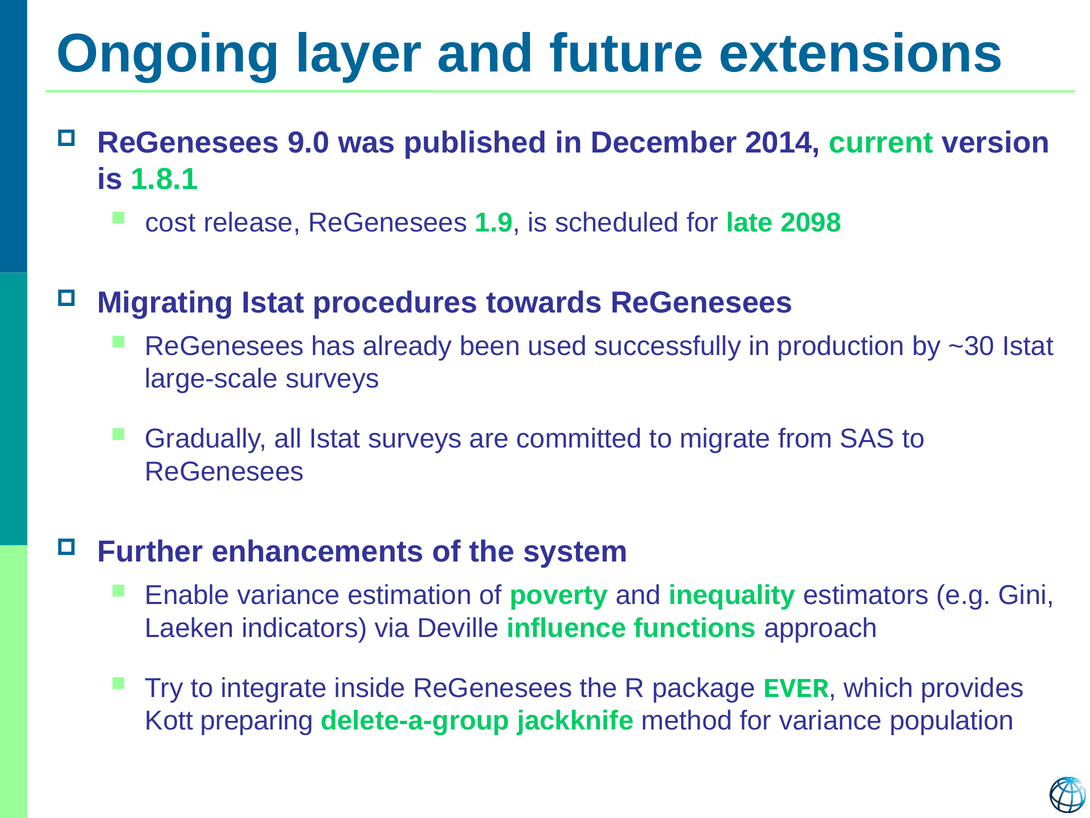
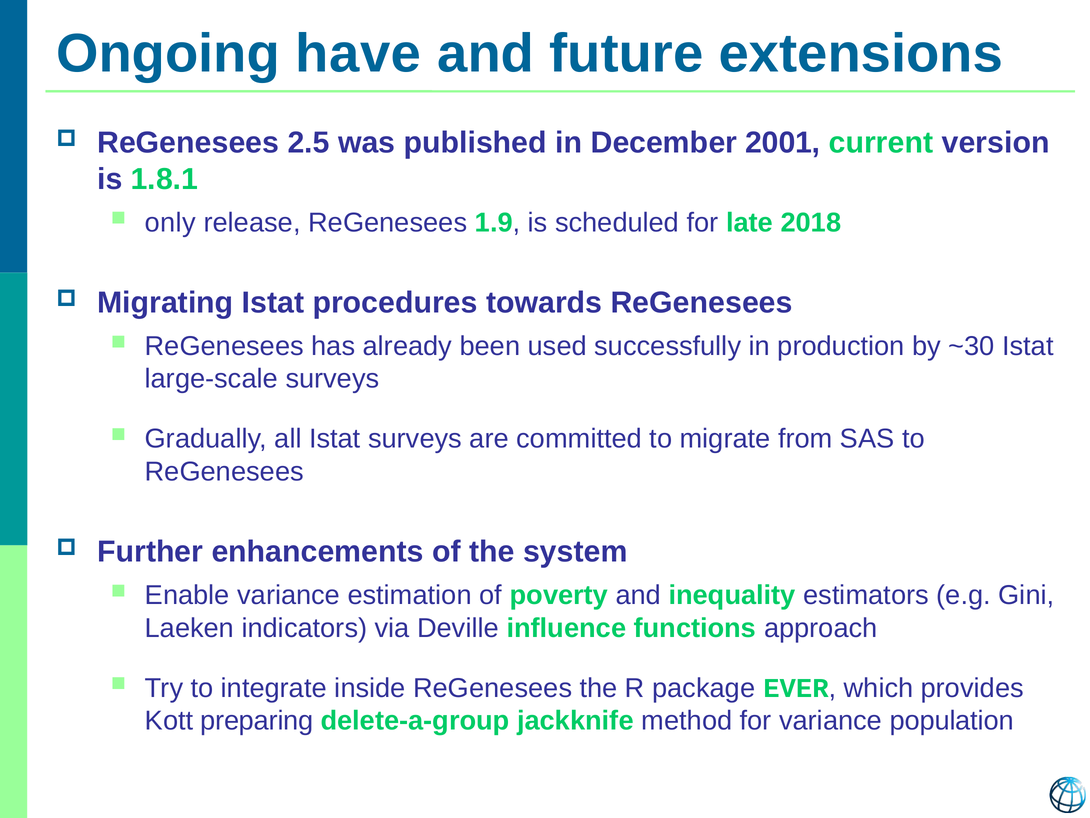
layer: layer -> have (358, 54)
9.0: 9.0 -> 2.5 (309, 143)
2014: 2014 -> 2001 (783, 143)
cost: cost -> only (170, 222)
2098: 2098 -> 2018 (811, 222)
